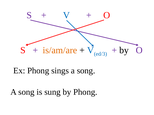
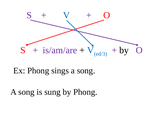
is/am/are colour: orange -> purple (60, 50)
